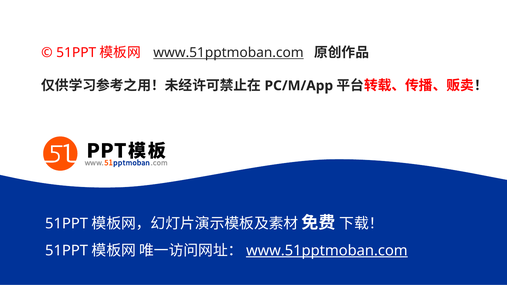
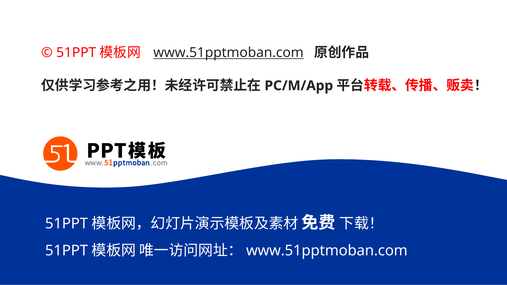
www.51pptmoban.com underline: present -> none (327, 251)
